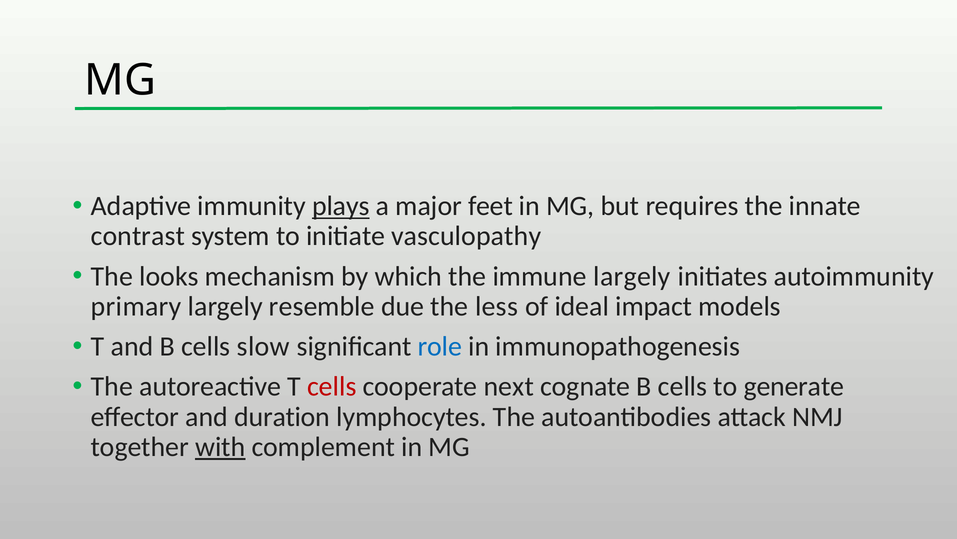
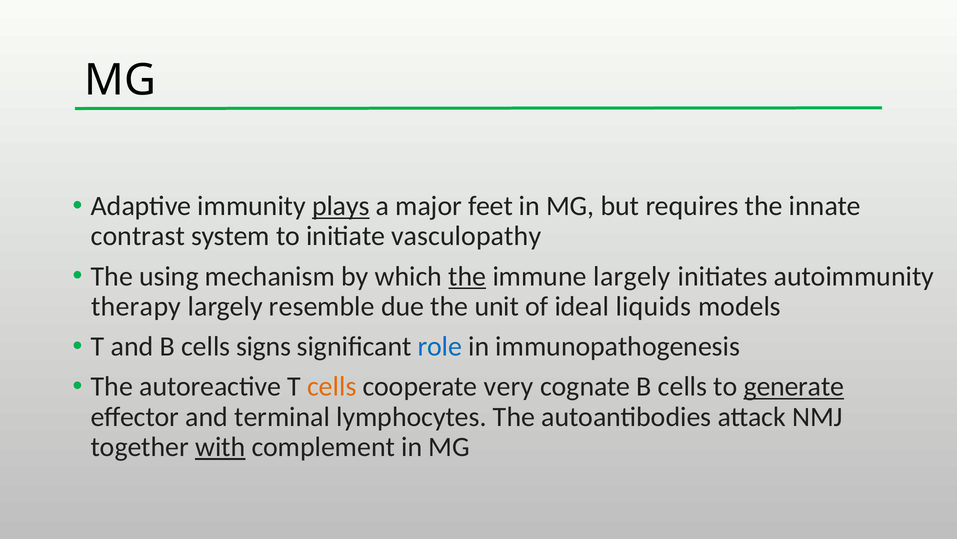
looks: looks -> using (169, 276)
the underline: none -> present (467, 276)
primary: primary -> therapy (136, 306)
less: less -> unit (497, 306)
impact: impact -> liquids (653, 306)
slow: slow -> signs (264, 346)
cells colour: red -> orange (332, 386)
next: next -> very (509, 386)
generate underline: none -> present (794, 386)
duration: duration -> terminal (282, 416)
